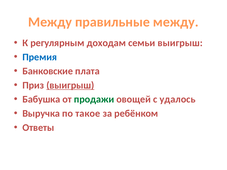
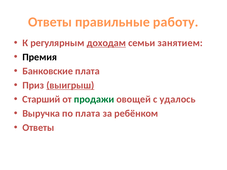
Между: Между -> Ответы (50, 22)
правильные между: между -> работу (176, 22)
доходам underline: none -> present (106, 43)
семьи выигрыш: выигрыш -> занятием (180, 43)
Премия colour: blue -> black (40, 57)
Бабушка: Бабушка -> Старший (41, 99)
по такое: такое -> плата (88, 114)
